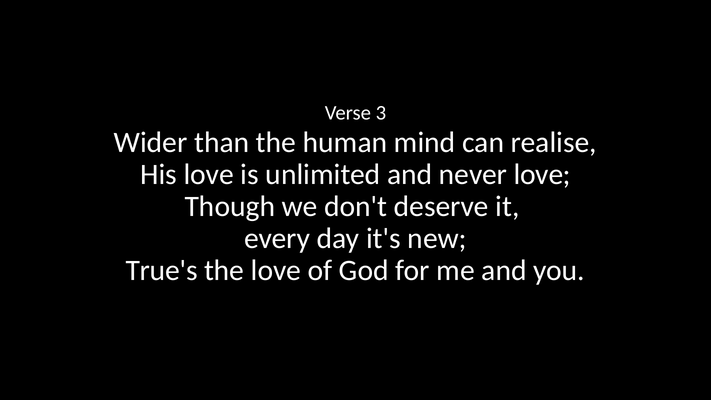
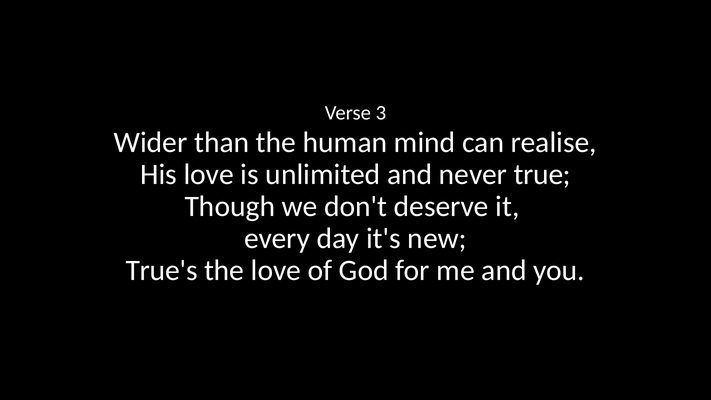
never love: love -> true (542, 174)
